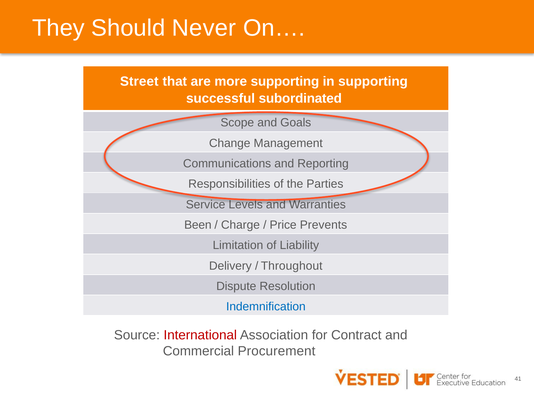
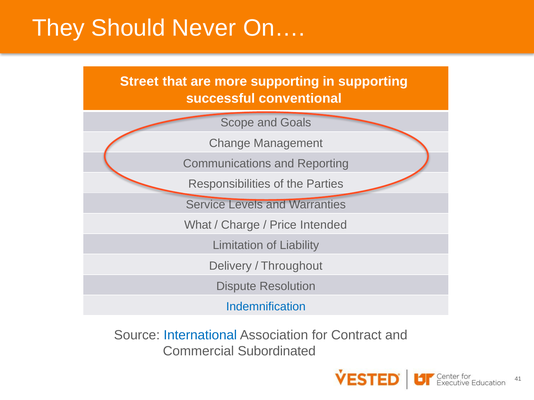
subordinated: subordinated -> conventional (300, 99)
Been: Been -> What (198, 225)
Prevents: Prevents -> Intended (323, 225)
International colour: red -> blue (200, 336)
Procurement: Procurement -> Subordinated (277, 352)
